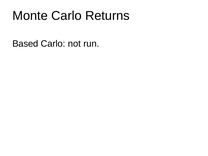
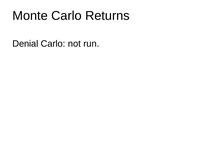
Based: Based -> Denial (25, 44)
